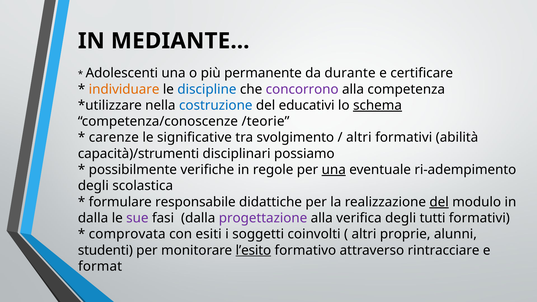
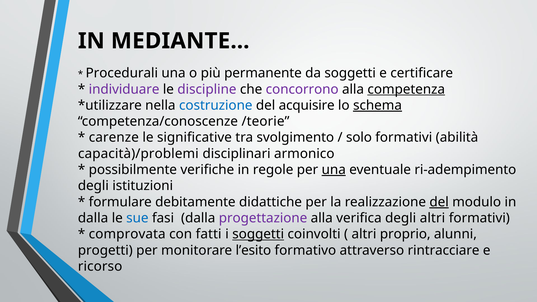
Adolescenti: Adolescenti -> Procedurali (122, 73)
da durante: durante -> soggetti (350, 73)
individuare colour: orange -> purple (124, 89)
discipline colour: blue -> purple (207, 89)
competenza underline: none -> present (406, 89)
educativi: educativi -> acquisire (307, 105)
altri: altri -> solo (359, 138)
capacità)/strumenti: capacità)/strumenti -> capacità)/problemi (138, 154)
possiamo: possiamo -> armonico (304, 154)
scolastica: scolastica -> istituzioni (143, 186)
responsabile: responsabile -> debitamente (195, 202)
sue colour: purple -> blue (137, 218)
degli tutti: tutti -> altri (432, 218)
esiti: esiti -> fatti (209, 234)
soggetti underline: none -> present (258, 234)
proprie: proprie -> proprio (405, 234)
studenti: studenti -> progetti (105, 250)
l’esito underline: present -> none (253, 250)
format: format -> ricorso (100, 266)
